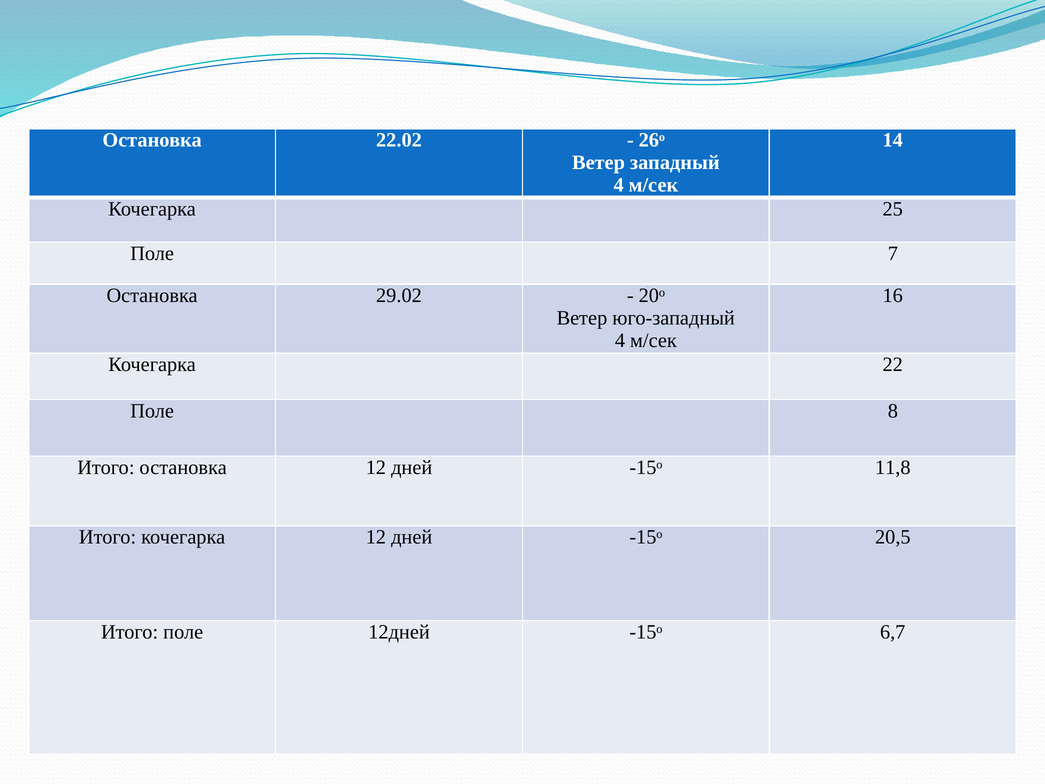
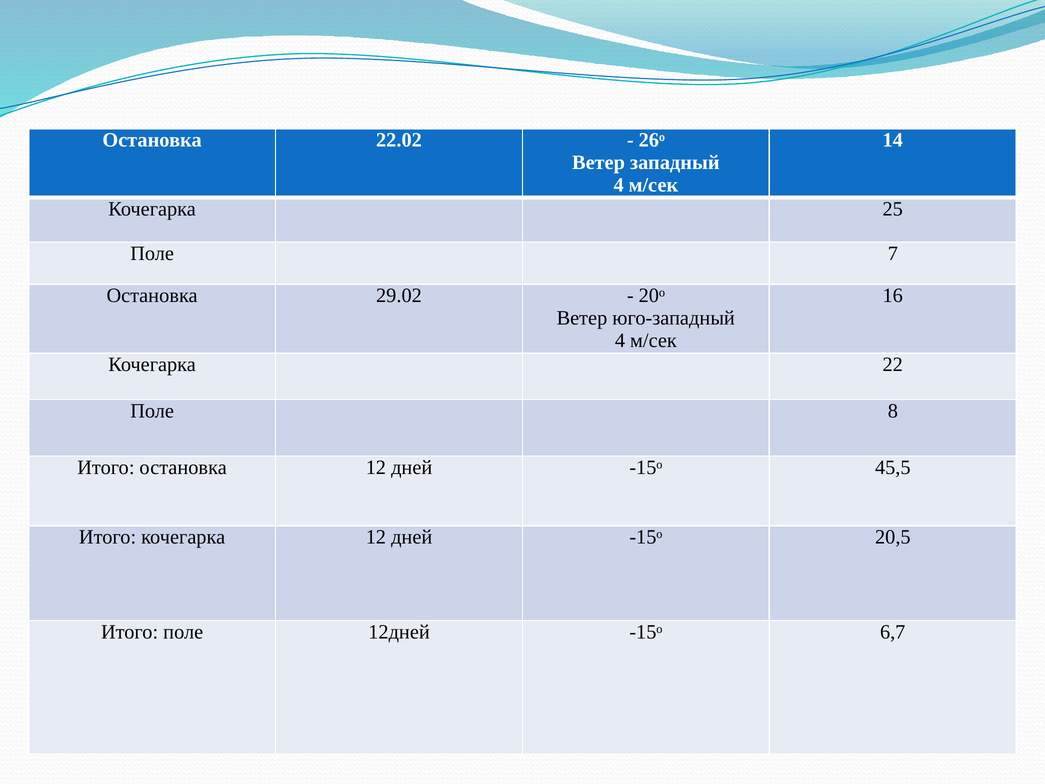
11,8: 11,8 -> 45,5 (893, 467)
